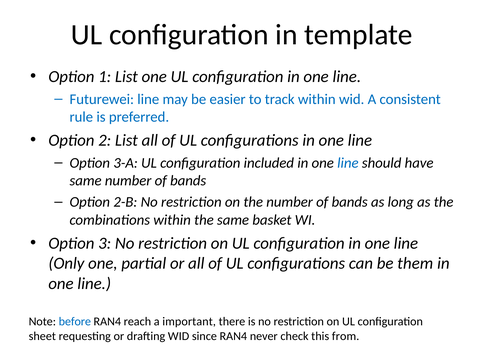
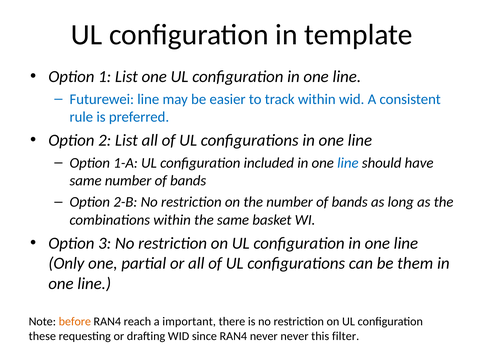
3-A: 3-A -> 1-A (126, 163)
before colour: blue -> orange (75, 322)
sheet: sheet -> these (42, 336)
never check: check -> never (295, 336)
from: from -> filter (346, 336)
